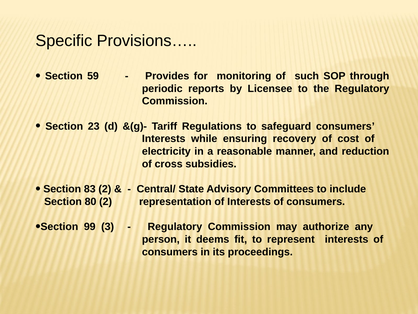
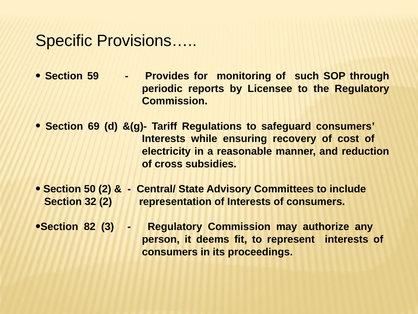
23: 23 -> 69 (94, 126)
83: 83 -> 50 (90, 189)
80: 80 -> 32 (91, 201)
99: 99 -> 82 (90, 226)
